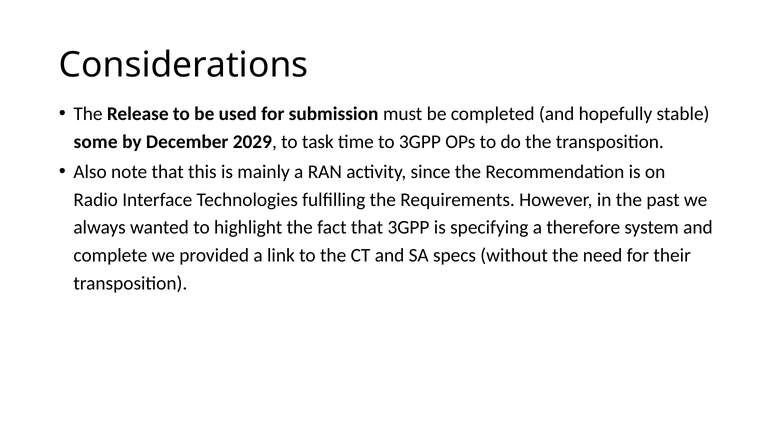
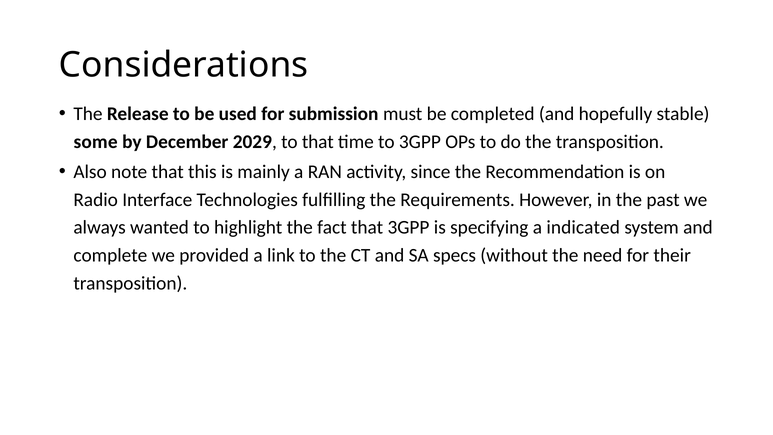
to task: task -> that (318, 142)
therefore: therefore -> indicated (583, 227)
